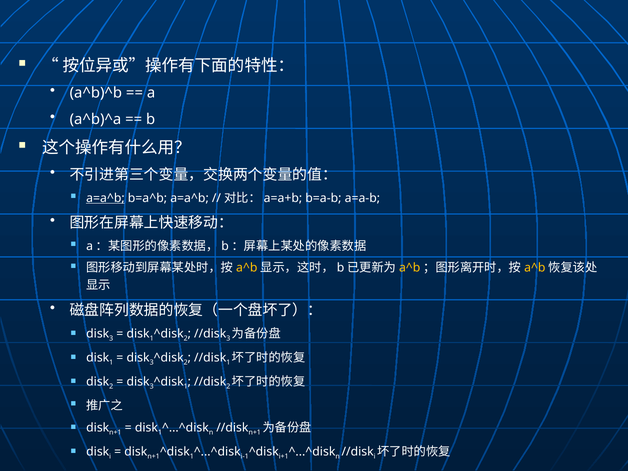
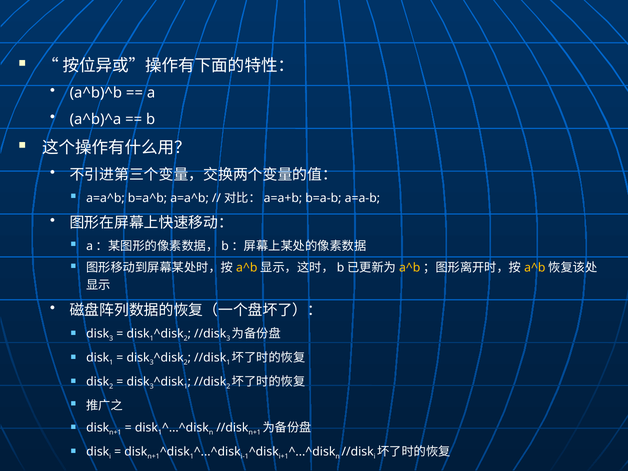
a=a^b underline: present -> none (105, 198)
